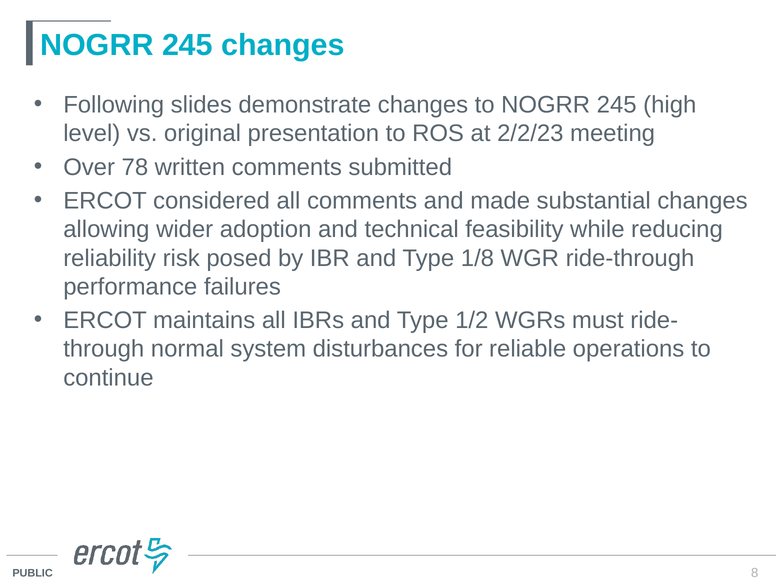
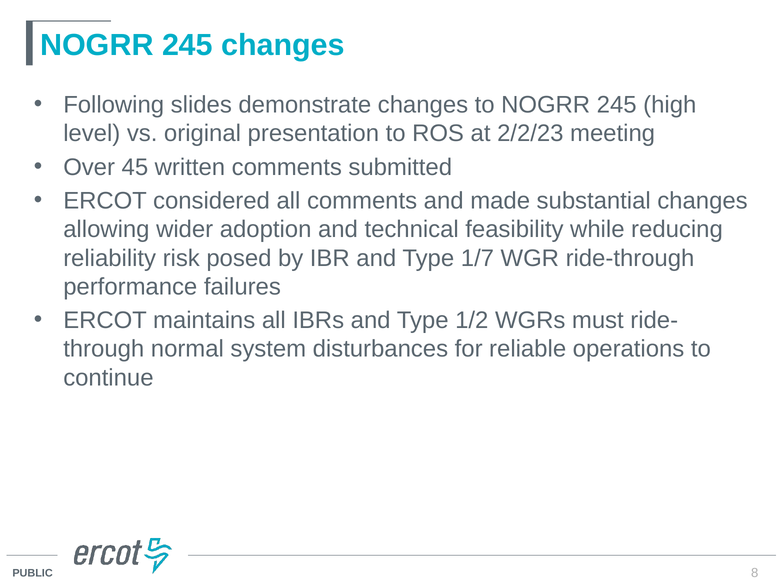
78: 78 -> 45 (135, 167)
1/8: 1/8 -> 1/7 (477, 258)
